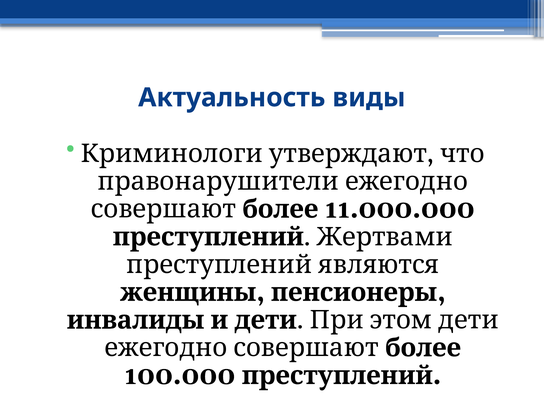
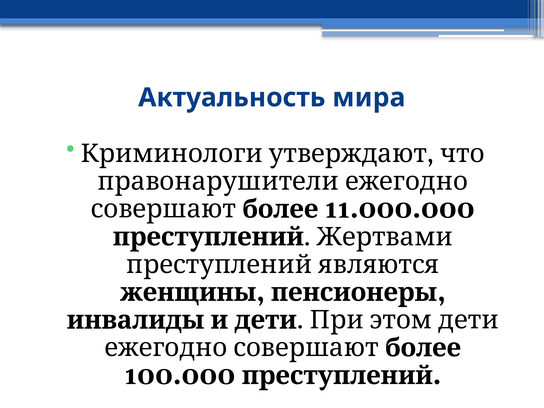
виды: виды -> мира (369, 98)
